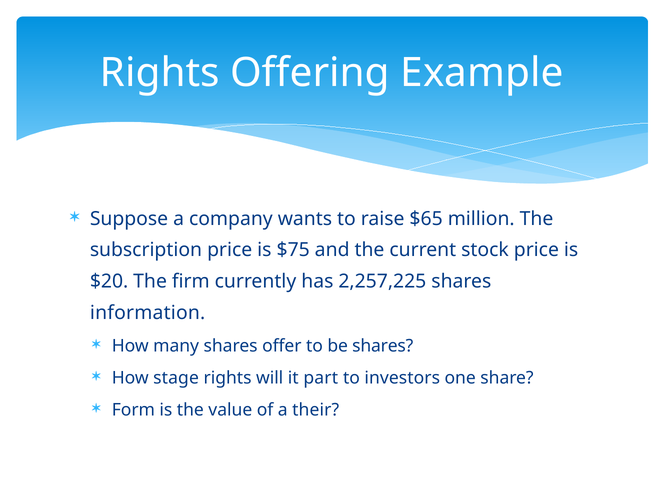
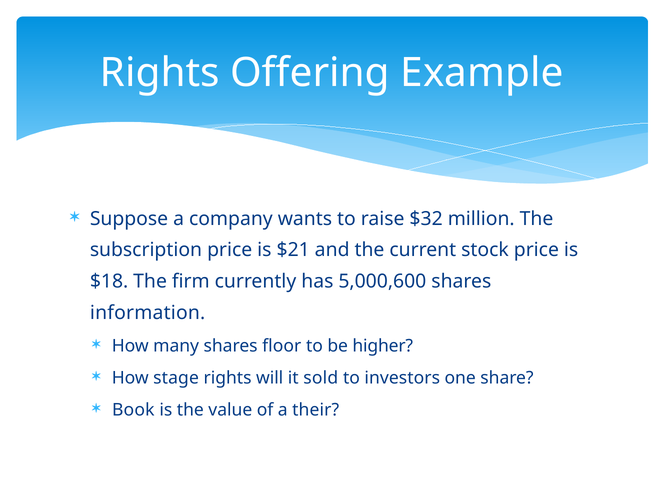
$65: $65 -> $32 (426, 219)
$75: $75 -> $21 (293, 250)
$20: $20 -> $18 (109, 281)
2,257,225: 2,257,225 -> 5,000,600 (382, 281)
offer: offer -> floor (282, 346)
be shares: shares -> higher (383, 346)
part: part -> sold (321, 378)
Form: Form -> Book (133, 410)
